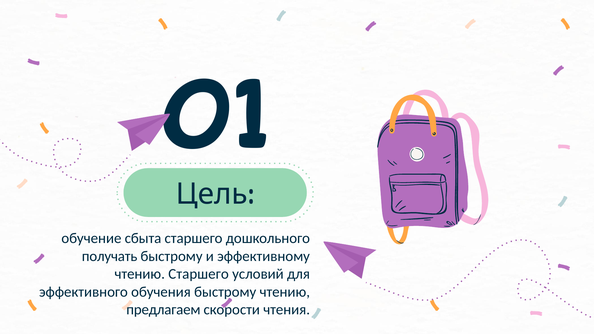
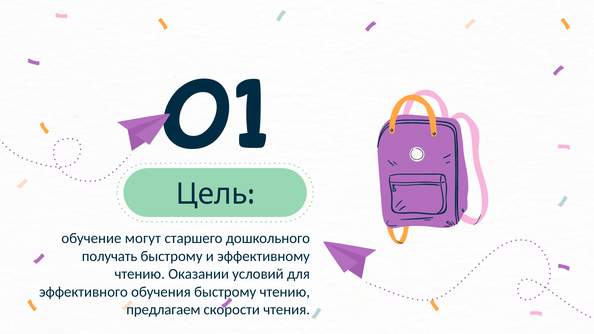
сбыта: сбыта -> могут (143, 238)
чтению Старшего: Старшего -> Оказании (199, 274)
